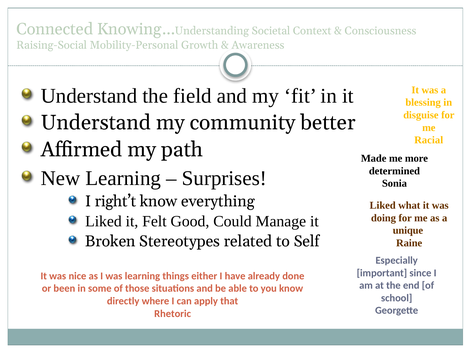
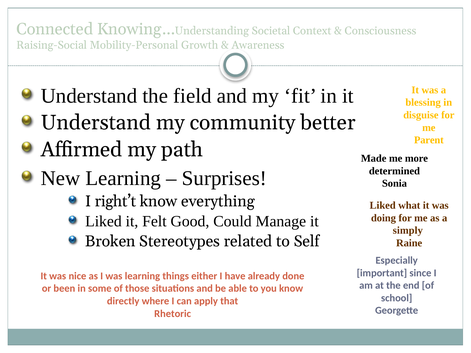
Racial: Racial -> Parent (429, 140)
unique: unique -> simply (408, 231)
